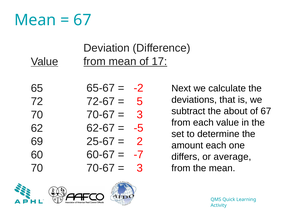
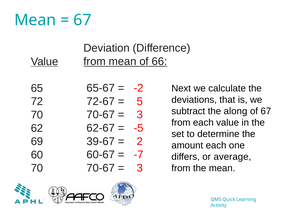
17: 17 -> 66 (159, 61)
about: about -> along (235, 111)
25-67: 25-67 -> 39-67 (101, 141)
